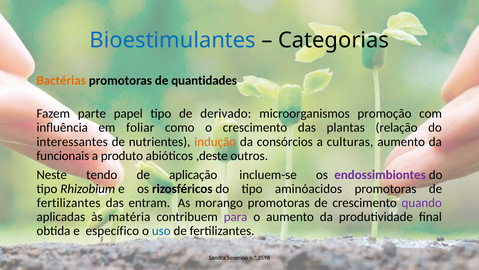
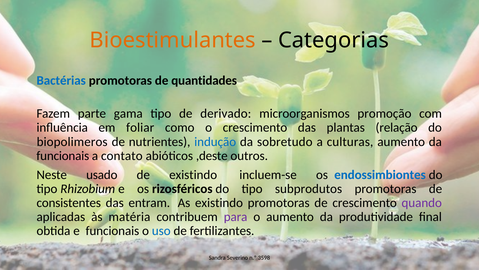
Bioestimulantes colour: blue -> orange (173, 40)
Bactérias colour: orange -> blue (61, 80)
papel: papel -> gama (128, 113)
interessantes: interessantes -> biopolimeros (72, 141)
indução colour: orange -> blue (215, 141)
consórcios: consórcios -> sobretudo (285, 141)
produto: produto -> contato (122, 155)
tendo: tendo -> usado (102, 174)
de aplicação: aplicação -> existindo (193, 174)
endossimbiontes colour: purple -> blue (380, 174)
aminóacidos: aminóacidos -> subprodutos (309, 188)
fertilizantes: fertilizantes -> consistentes (69, 202)
As morango: morango -> existindo (219, 202)
e específico: específico -> funcionais (112, 230)
